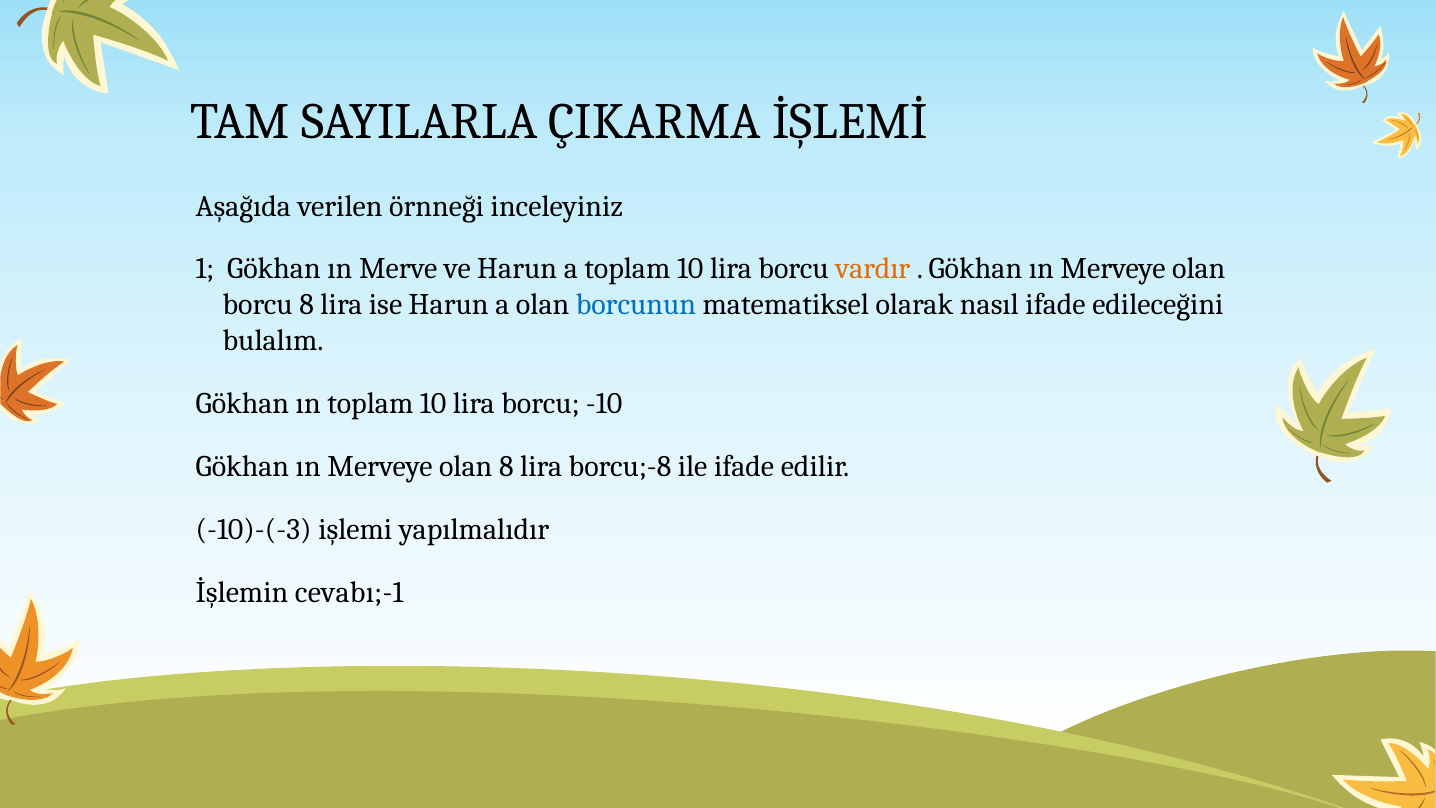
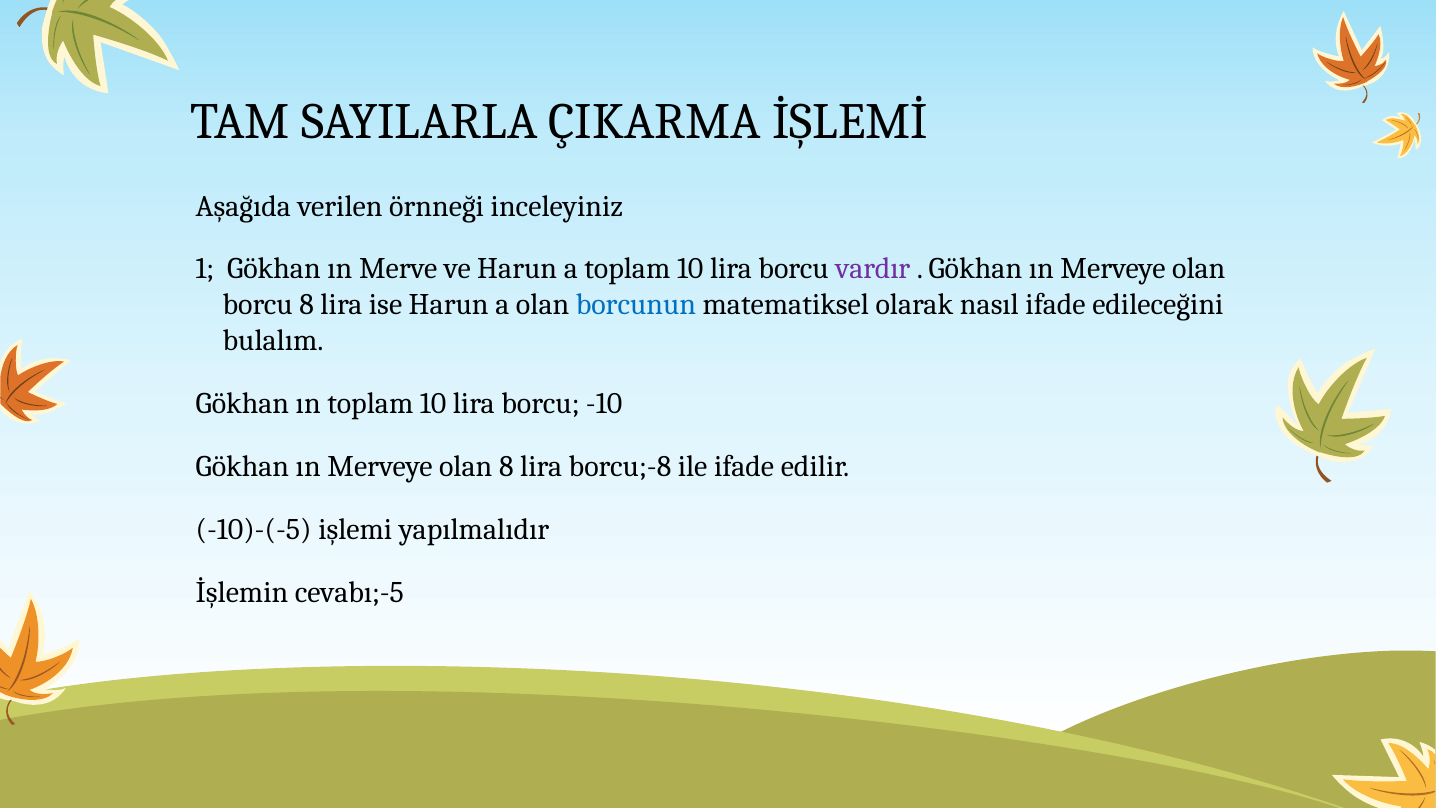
vardır colour: orange -> purple (873, 269)
-10)-(-3: -10)-(-3 -> -10)-(-5 (254, 529)
cevabı;-1: cevabı;-1 -> cevabı;-5 (349, 592)
